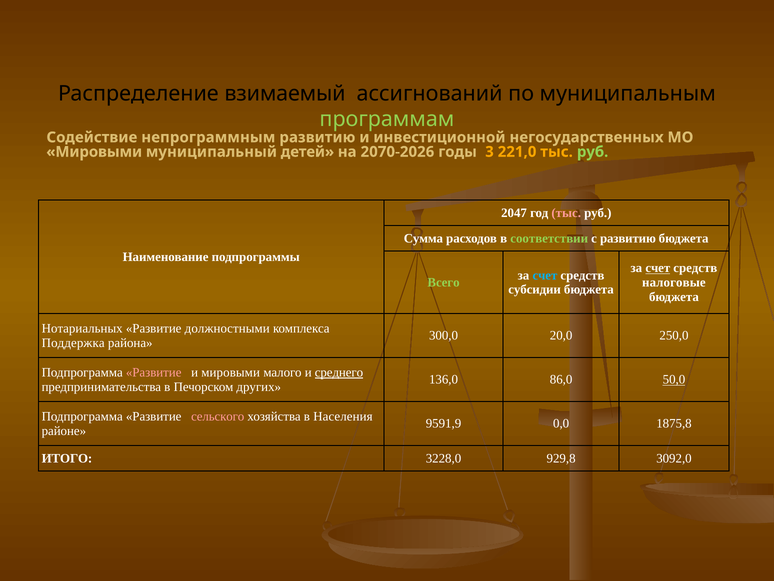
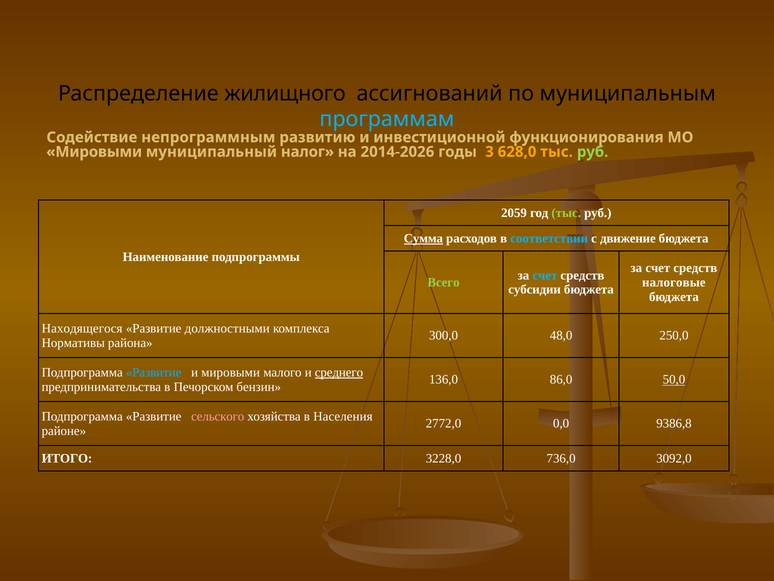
взимаемый: взимаемый -> жилищного (285, 93)
программам colour: light green -> light blue (387, 119)
негосударственных: негосударственных -> функционирования (587, 137)
детей: детей -> налог (307, 152)
2070-2026: 2070-2026 -> 2014-2026 (397, 152)
221,0: 221,0 -> 628,0 (517, 152)
2047: 2047 -> 2059 (514, 213)
тыс colour: pink -> light green (566, 213)
Сумма underline: none -> present (423, 238)
соответствии colour: light green -> light blue (549, 238)
с развитию: развитию -> движение (628, 238)
счет underline: present -> none (658, 268)
Нотариальных: Нотариальных -> Находящегося (82, 328)
20,0: 20,0 -> 48,0 (561, 335)
Поддержка: Поддержка -> Нормативы (73, 343)
Развитие colour: pink -> light blue (154, 372)
других: других -> бензин (259, 387)
9591,9: 9591,9 -> 2772,0 (444, 423)
1875,8: 1875,8 -> 9386,8 (674, 423)
929,8: 929,8 -> 736,0 (561, 458)
